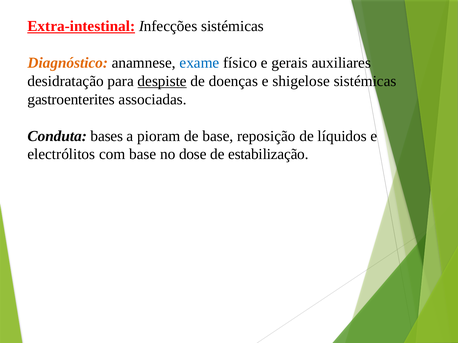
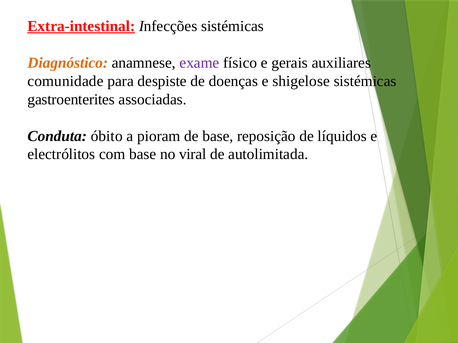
exame colour: blue -> purple (199, 63)
desidratação: desidratação -> comunidade (66, 81)
despiste underline: present -> none (162, 81)
bases: bases -> óbito (107, 136)
dose: dose -> viral (193, 155)
estabilização: estabilização -> autolimitada (268, 155)
